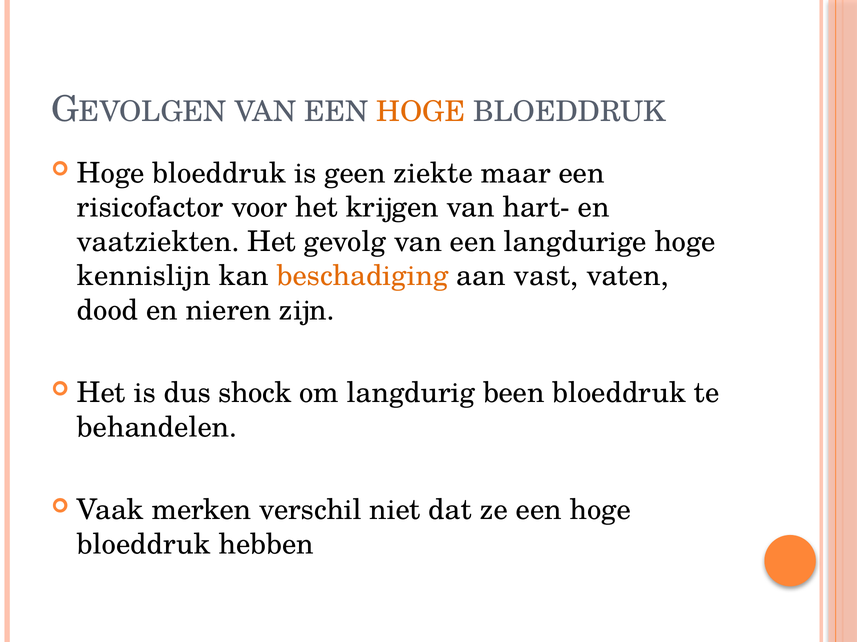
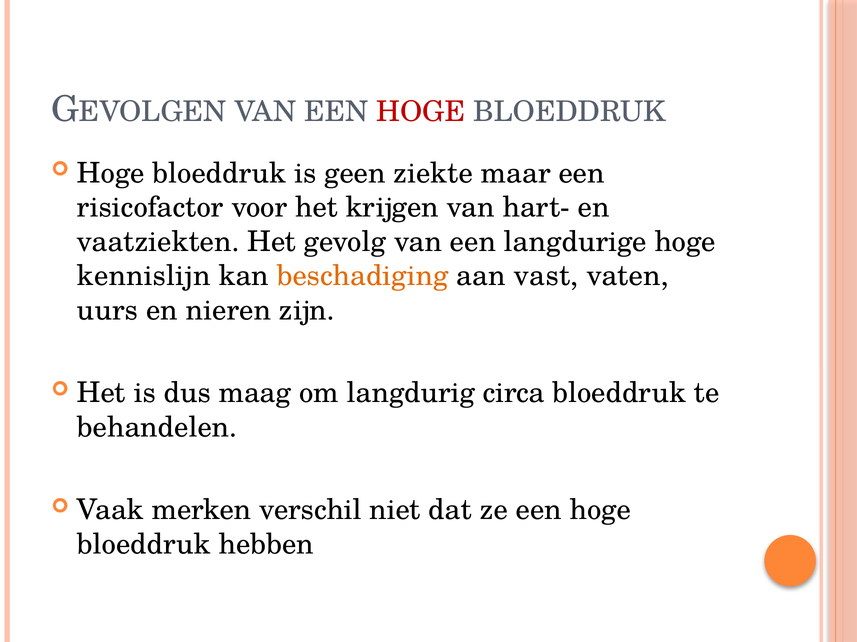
HOGE colour: orange -> red (421, 112)
dood: dood -> uurs (108, 310)
shock: shock -> maag (255, 393)
been: been -> circa (514, 393)
